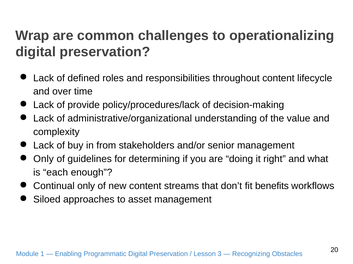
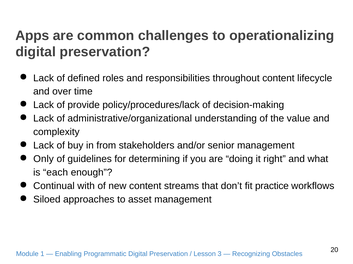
Wrap: Wrap -> Apps (32, 36)
Continual only: only -> with (86, 187)
benefits: benefits -> practice (272, 187)
